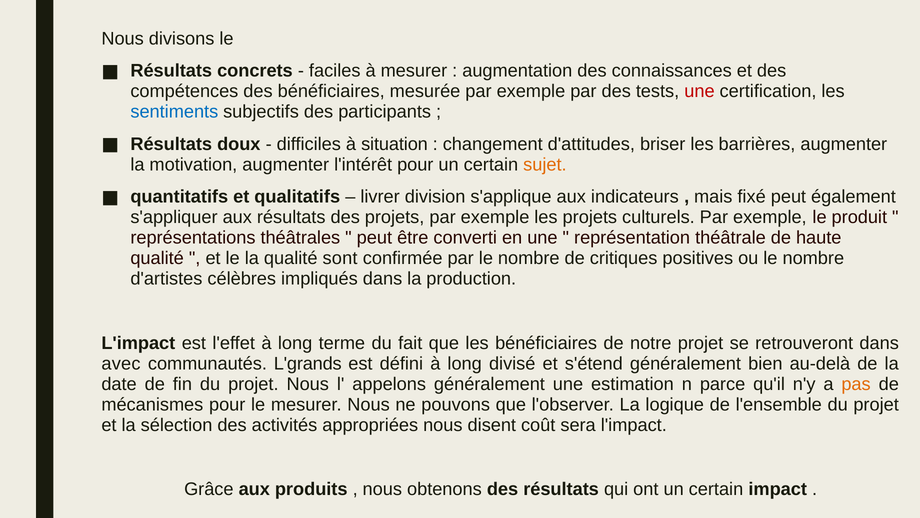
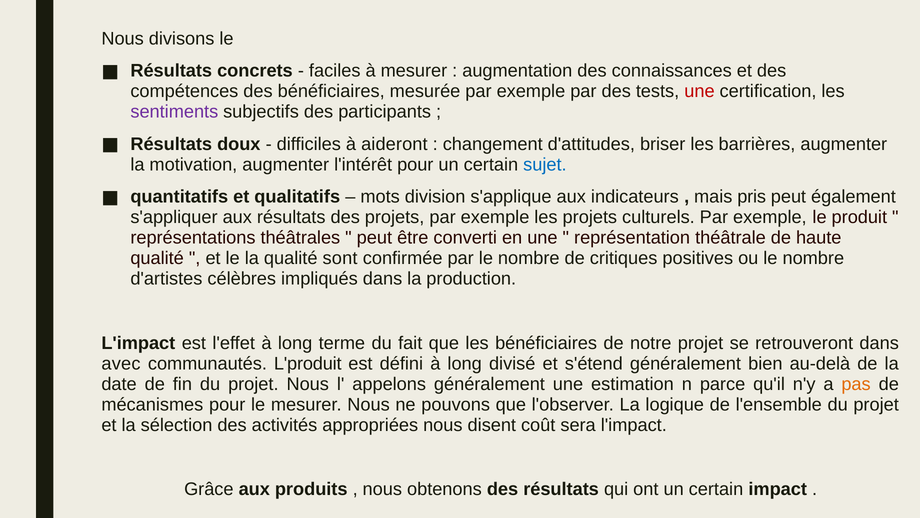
sentiments colour: blue -> purple (174, 112)
situation: situation -> aideront (394, 144)
sujet colour: orange -> blue (545, 164)
livrer: livrer -> mots (380, 196)
fixé: fixé -> pris (752, 196)
L'grands: L'grands -> L'produit (308, 363)
